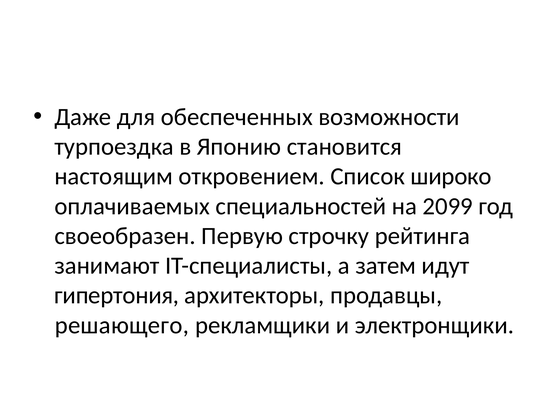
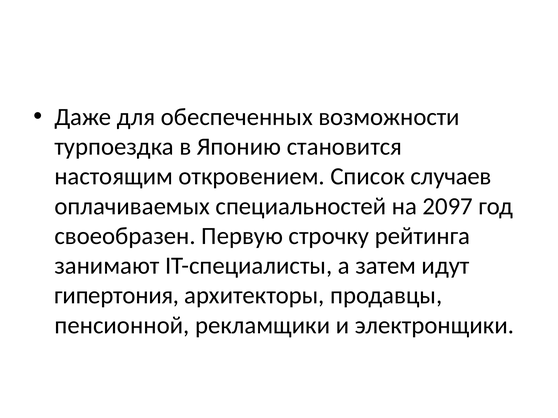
широко: широко -> случаев (451, 177)
2099: 2099 -> 2097 (448, 206)
решающего: решающего -> пенсионной (122, 326)
